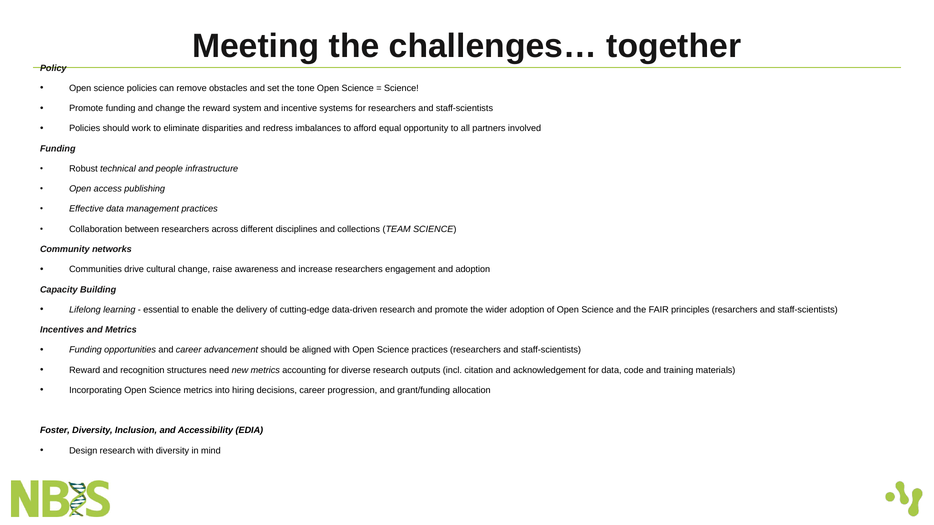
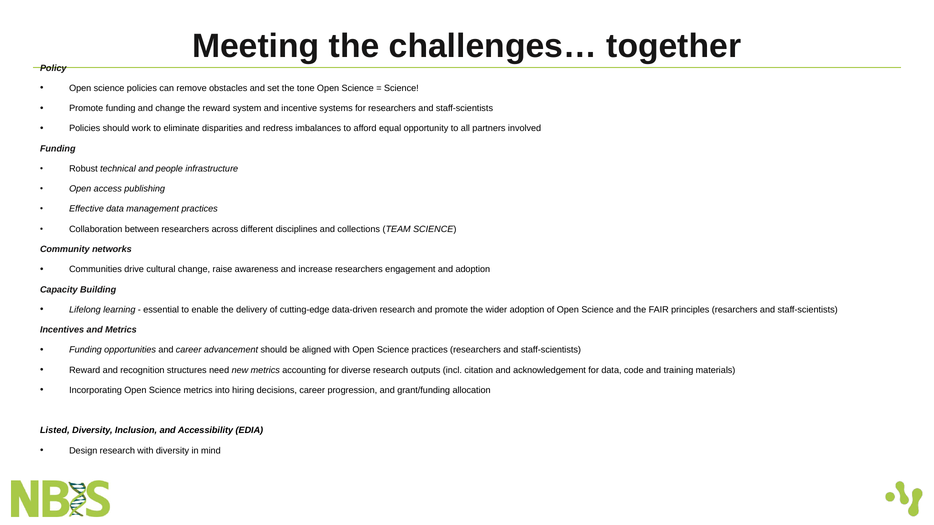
Foster: Foster -> Listed (55, 431)
